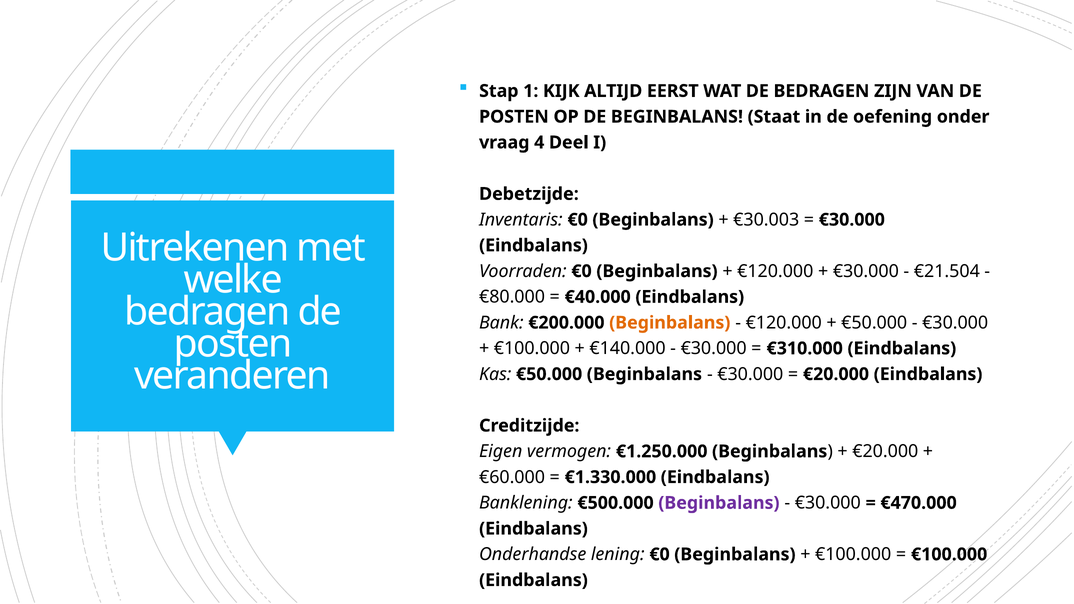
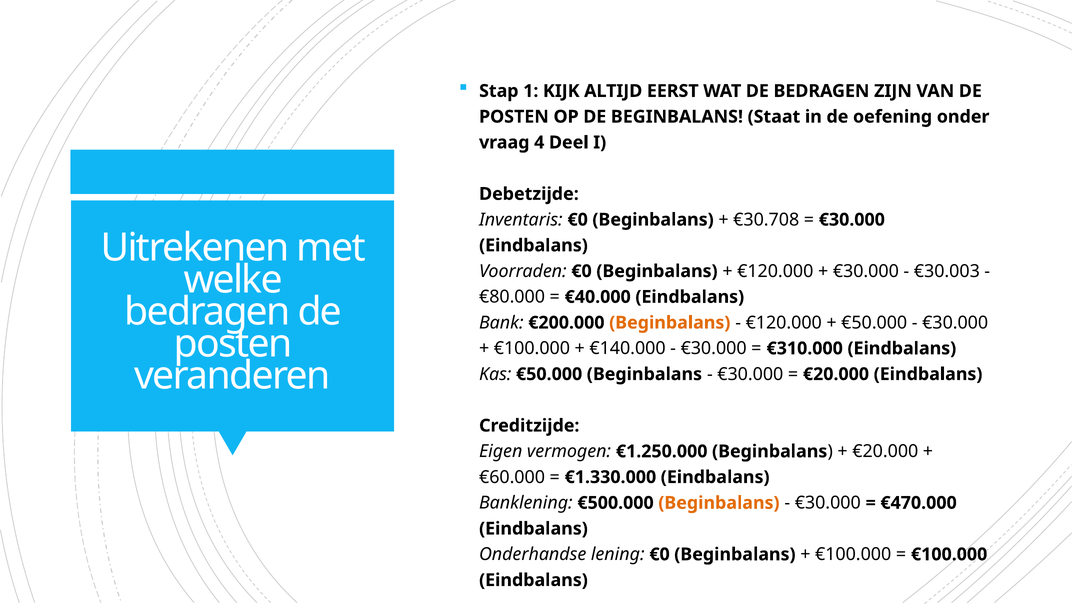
€30.003: €30.003 -> €30.708 (766, 220)
€21.504: €21.504 -> €30.003 (947, 271)
Beginbalans colour: purple -> orange (719, 503)
